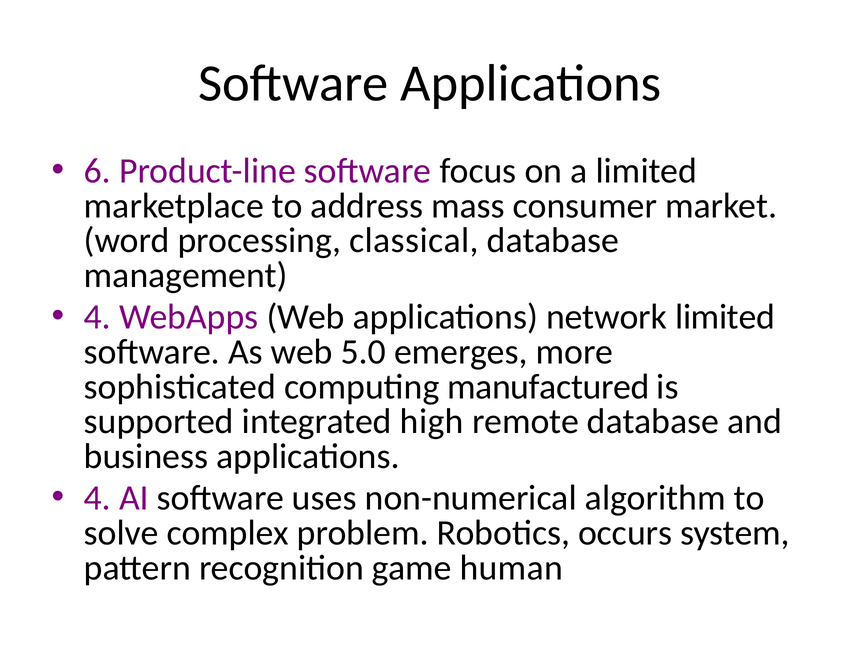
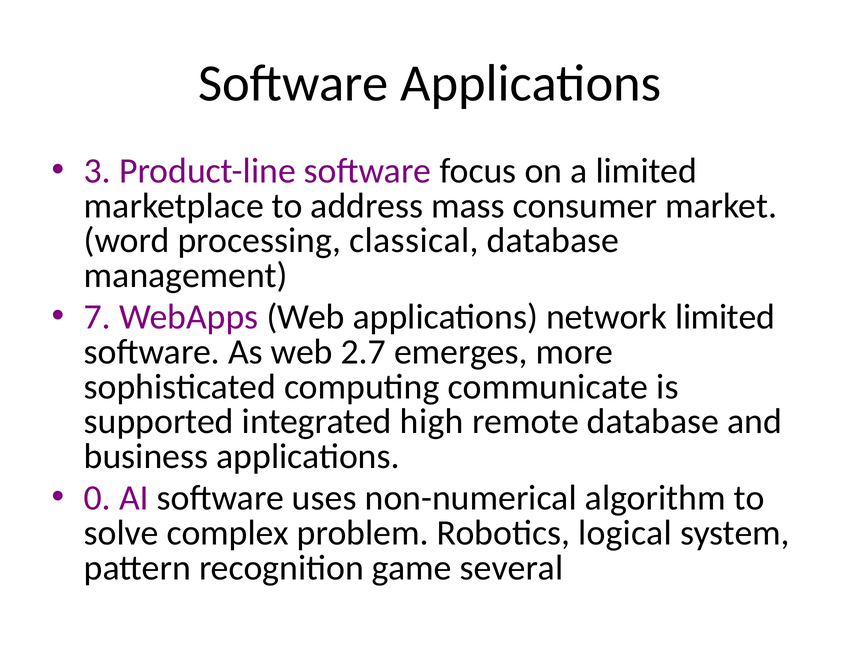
6: 6 -> 3 (97, 171)
4: 4 -> 7 (97, 317)
5.0: 5.0 -> 2.7 (363, 352)
manufactured: manufactured -> communicate (548, 387)
4: 4 -> 0 (97, 498)
occurs: occurs -> logical (625, 533)
human: human -> several (512, 568)
